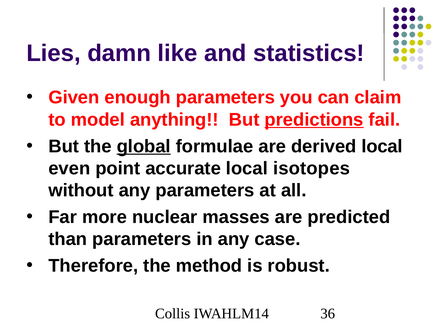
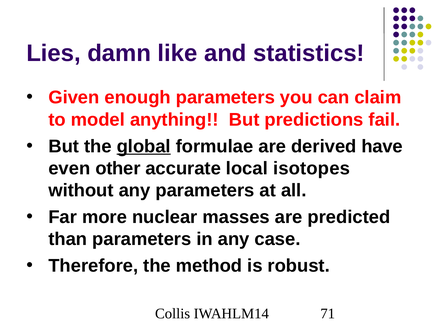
predictions underline: present -> none (314, 120)
derived local: local -> have (382, 146)
point: point -> other (118, 168)
36: 36 -> 71 (328, 313)
